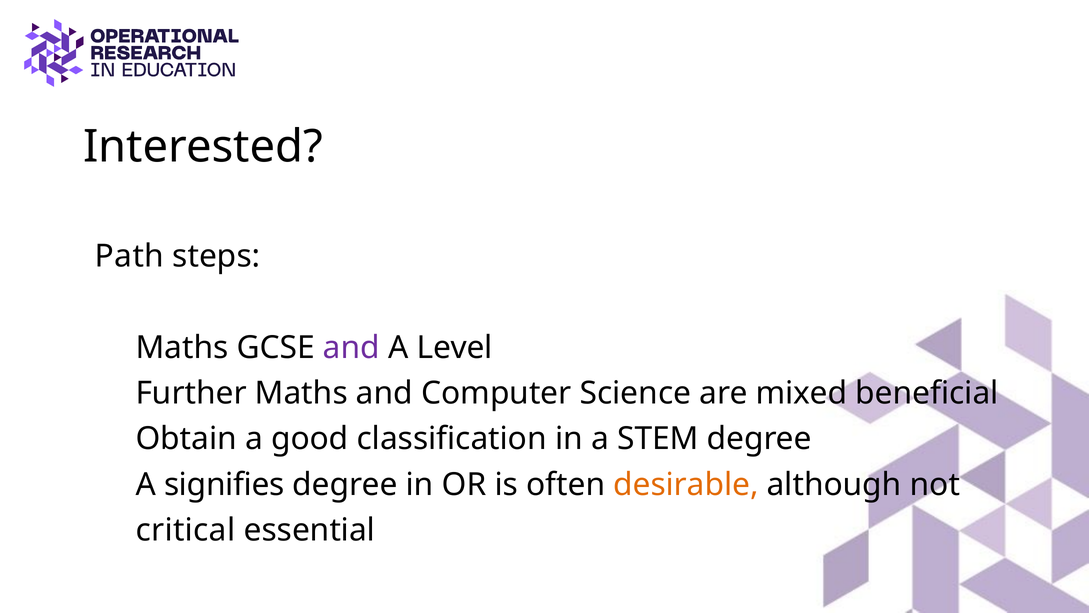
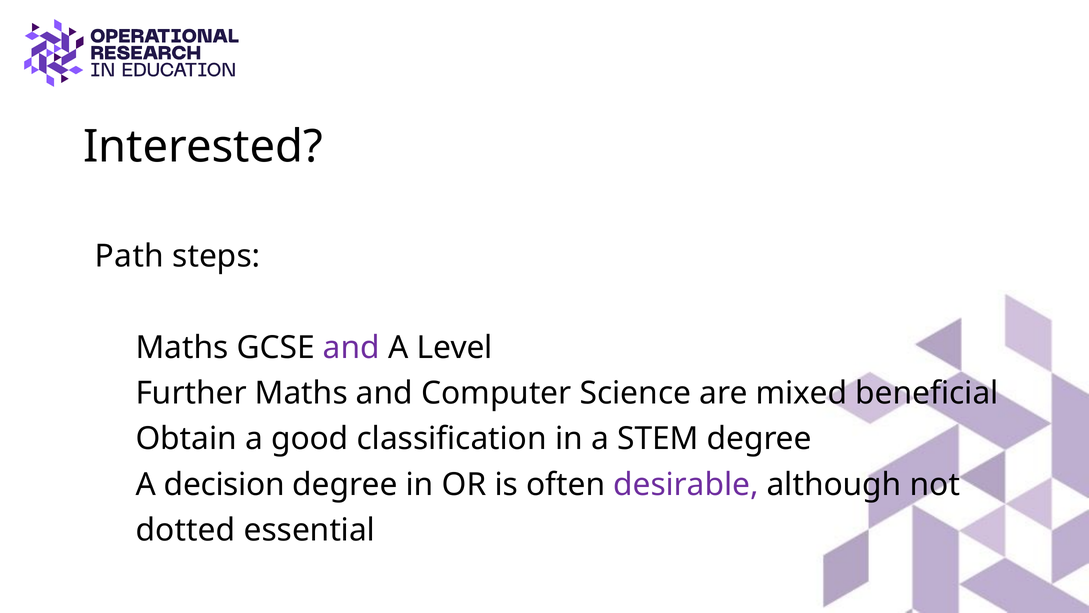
signifies: signifies -> decision (224, 484)
desirable colour: orange -> purple (686, 484)
critical: critical -> dotted (186, 530)
